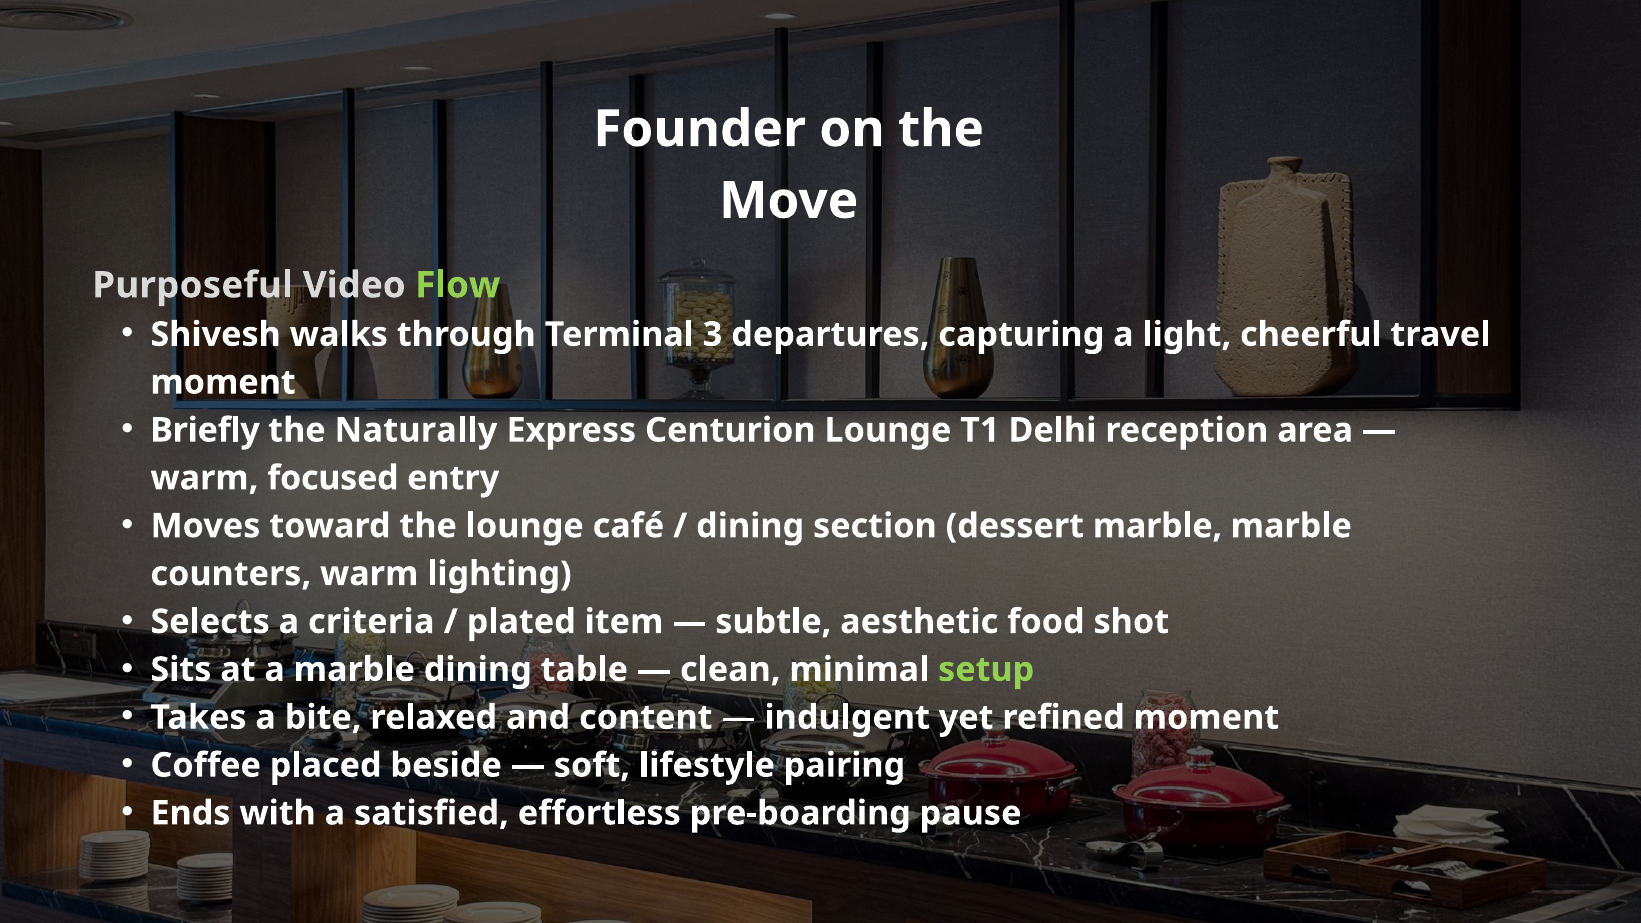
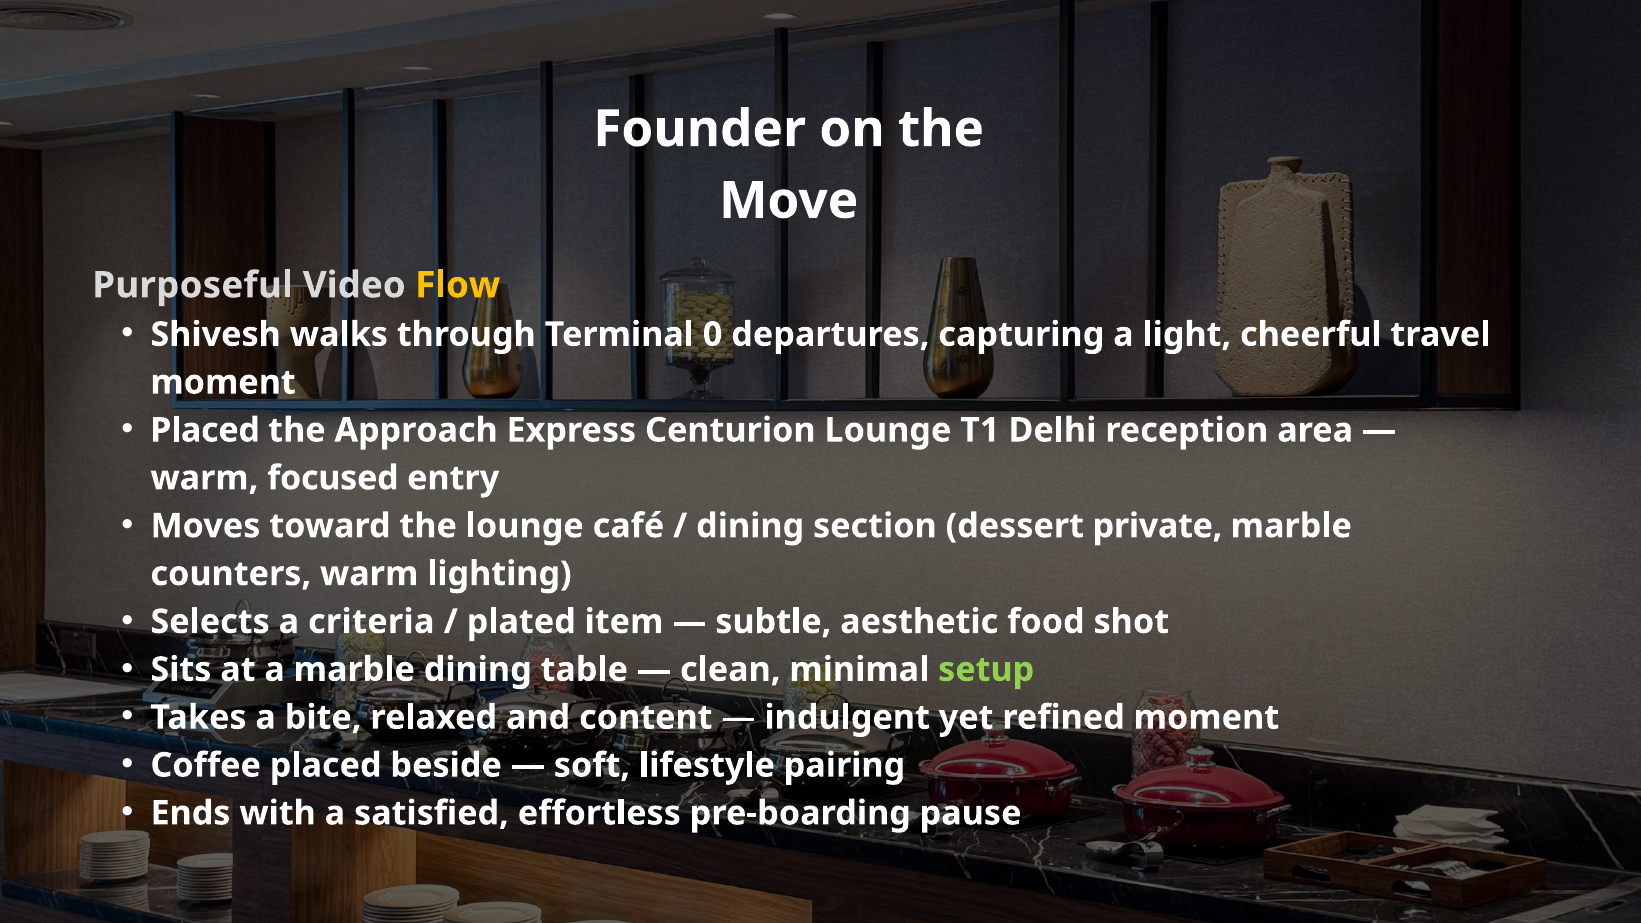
Flow colour: light green -> yellow (458, 285)
3: 3 -> 0 (713, 335)
Briefly: Briefly -> Placed (205, 430)
Naturally: Naturally -> Approach (416, 430)
dessert marble: marble -> private (1158, 526)
